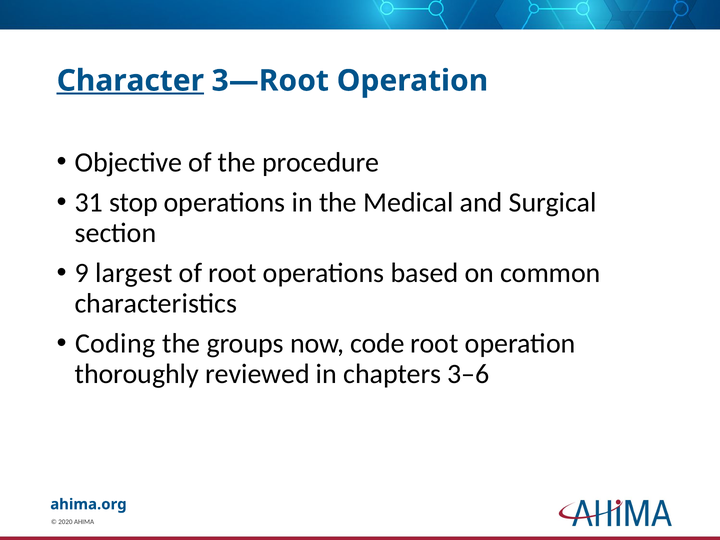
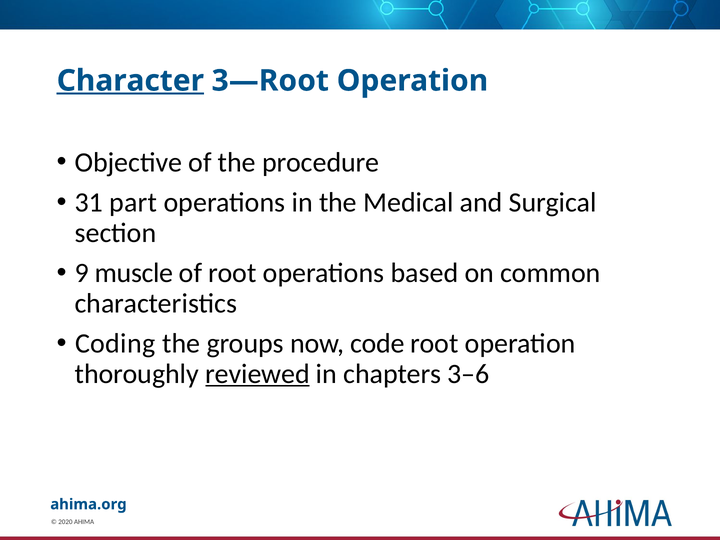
stop: stop -> part (133, 203)
largest: largest -> muscle (134, 273)
reviewed underline: none -> present (258, 374)
